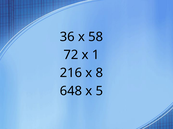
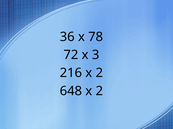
58: 58 -> 78 (96, 37)
1: 1 -> 3 (96, 55)
216 x 8: 8 -> 2 (99, 73)
648 x 5: 5 -> 2 (99, 91)
